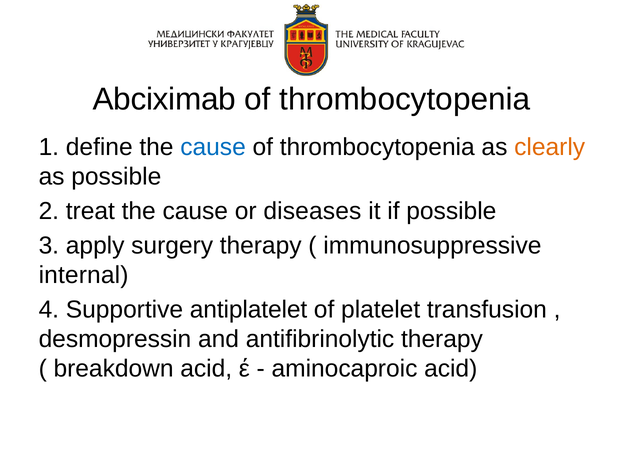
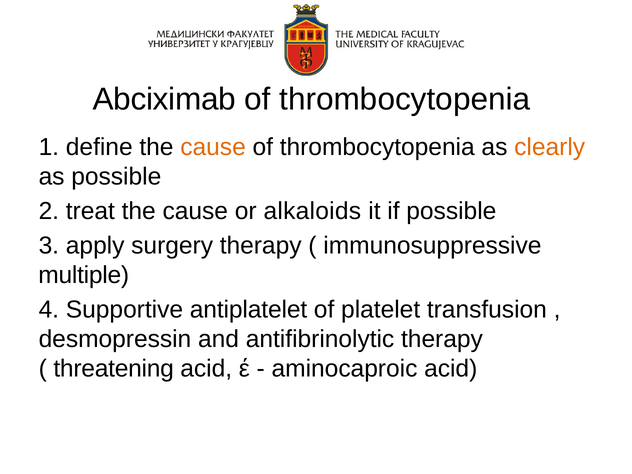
cause colour: blue -> orange (213, 147)
diseases: diseases -> alkaloids (312, 211)
internal: internal -> multiple (84, 275)
breakdown: breakdown -> threatening (114, 368)
